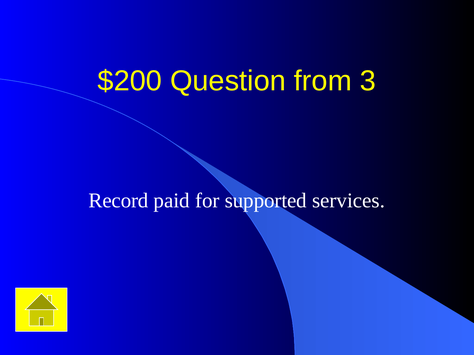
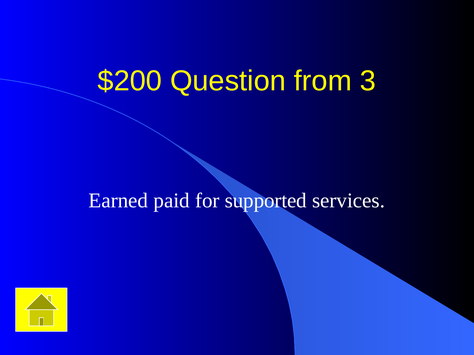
Record: Record -> Earned (118, 201)
